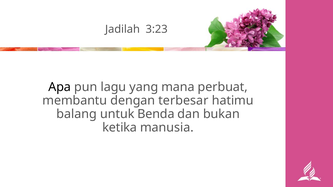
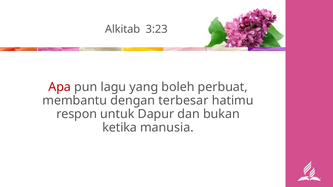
Jadilah: Jadilah -> Alkitab (123, 29)
Apa colour: black -> red (60, 87)
mana: mana -> boleh (178, 87)
balang: balang -> respon (77, 114)
Benda: Benda -> Dapur (156, 114)
